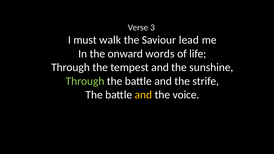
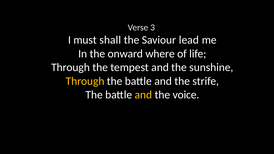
walk: walk -> shall (110, 40)
words: words -> where (160, 54)
Through colour: light green -> yellow (85, 81)
